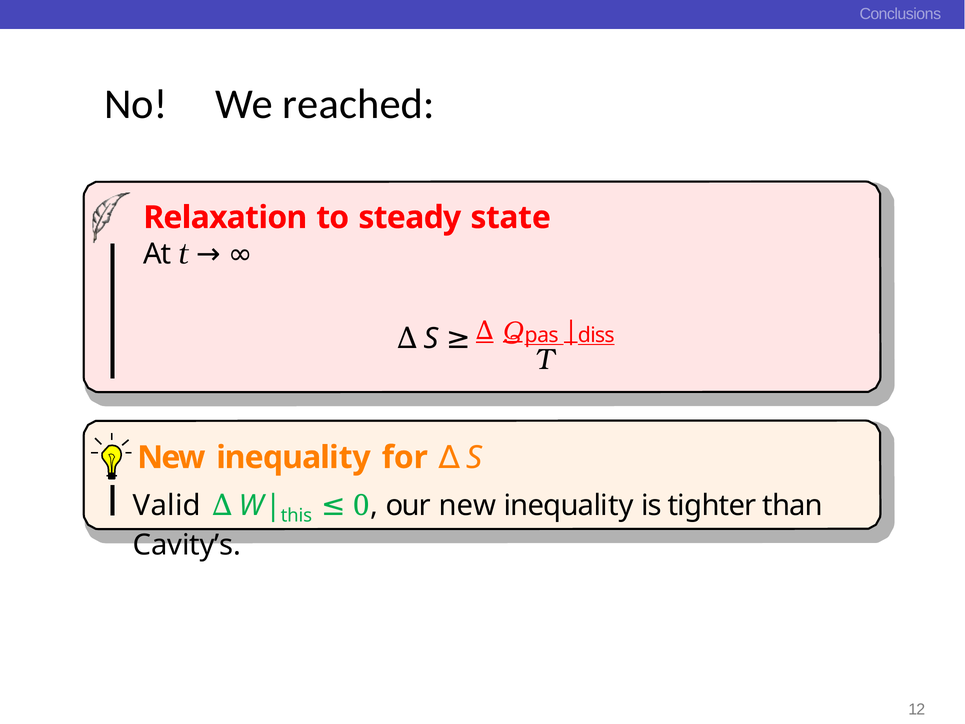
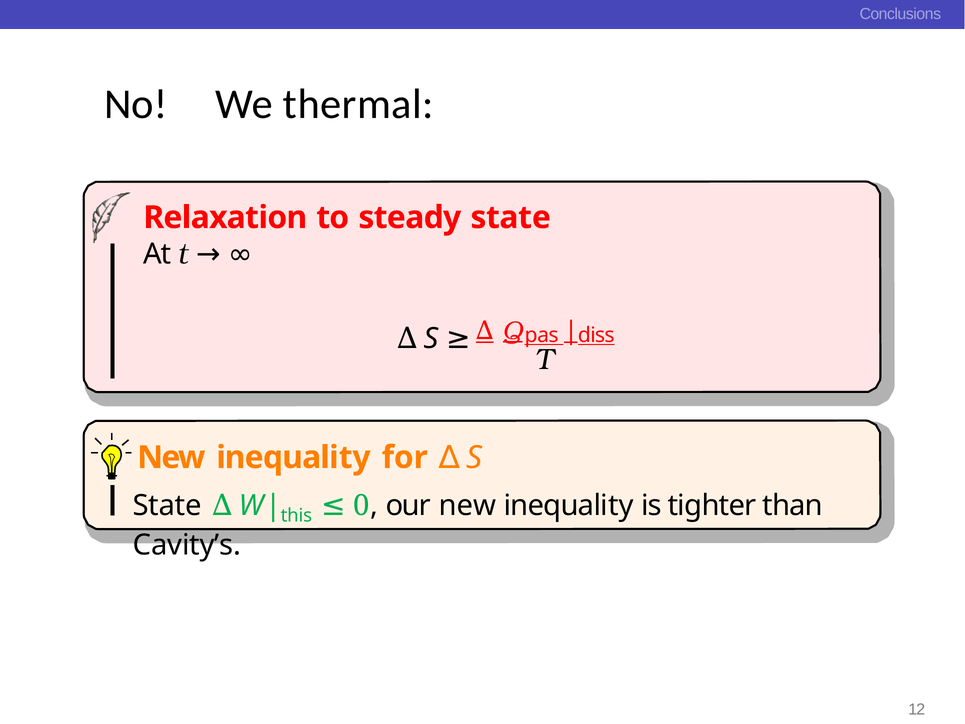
reached: reached -> thermal (358, 104)
Valid: Valid -> State (167, 506)
